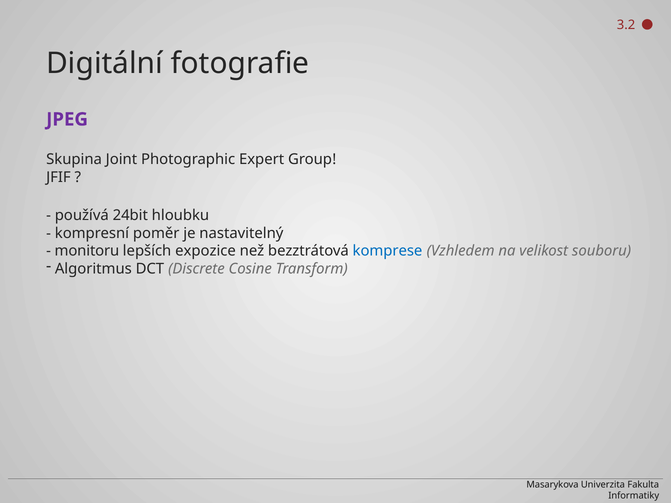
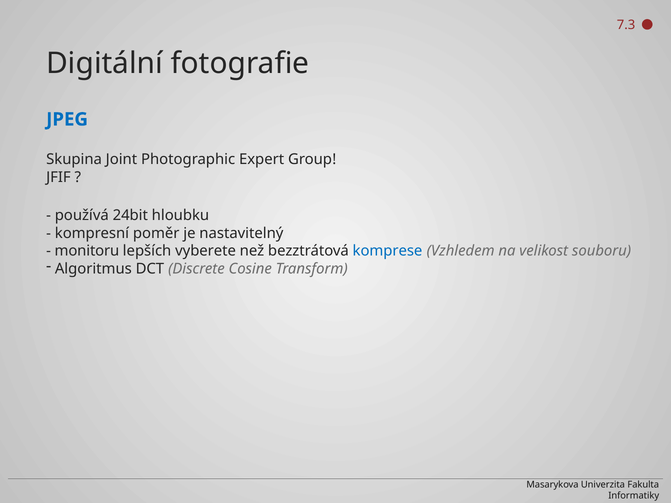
3.2: 3.2 -> 7.3 (626, 25)
JPEG colour: purple -> blue (67, 119)
expozice: expozice -> vyberete (206, 251)
